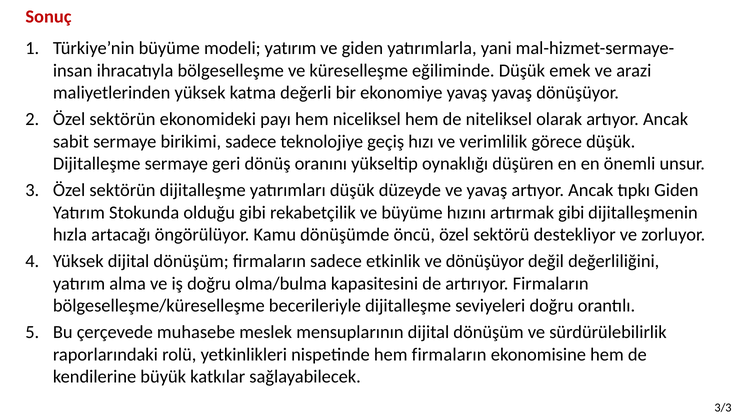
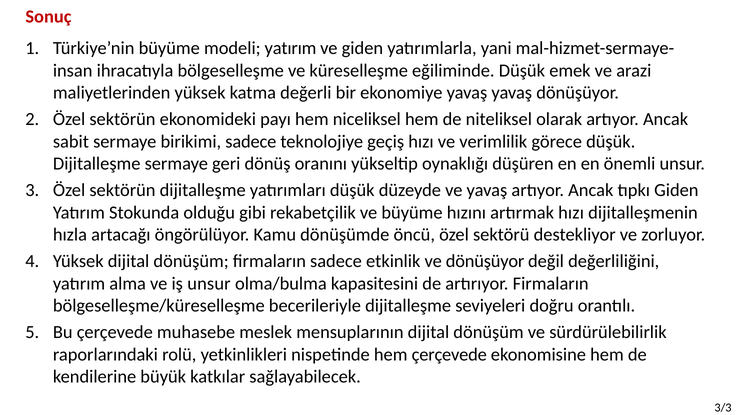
artırmak gibi: gibi -> hızı (571, 212)
iş doğru: doğru -> unsur (209, 283)
hem firmaların: firmaların -> çerçevede (449, 354)
